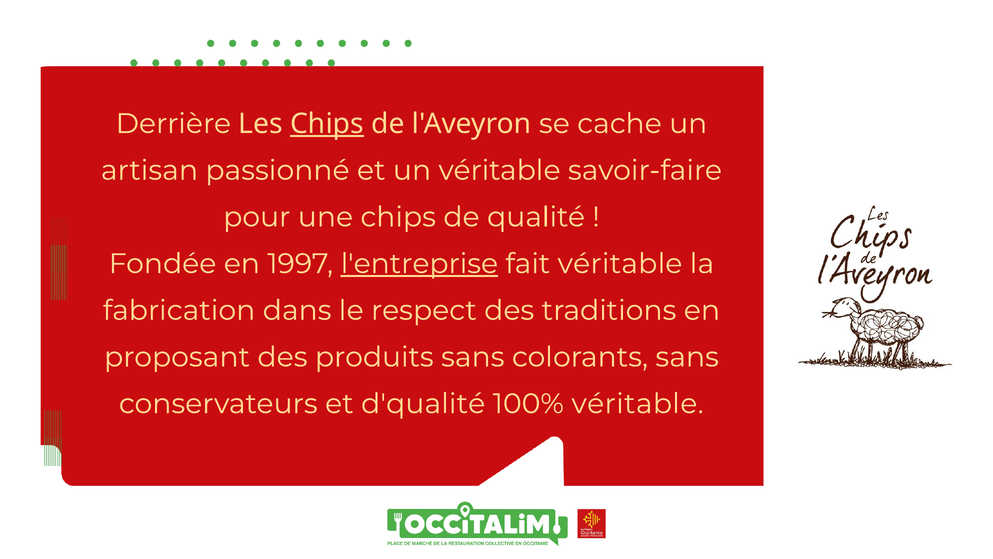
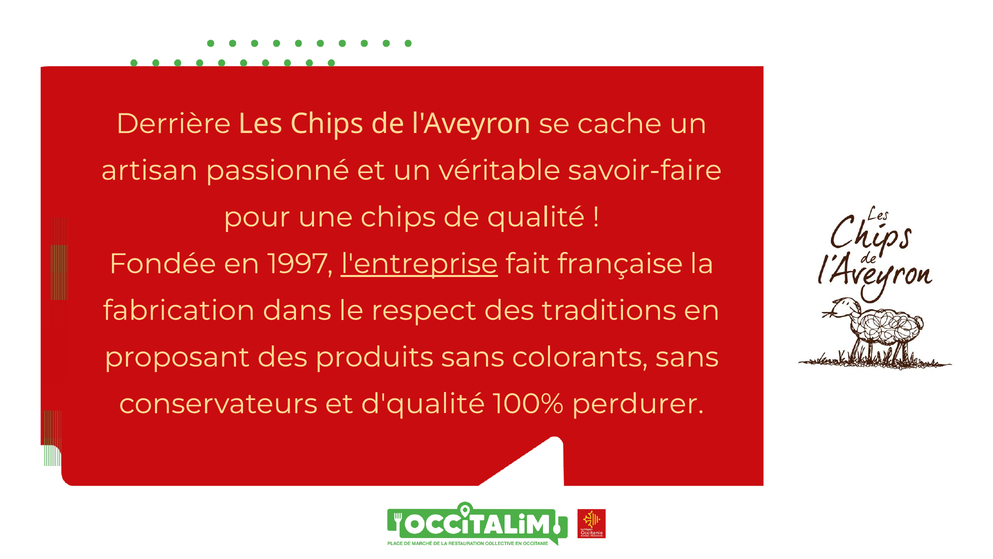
Chips underline: present -> none (327, 124)
fait véritable: véritable -> française (620, 264)
100% véritable: véritable -> perdurer (638, 404)
